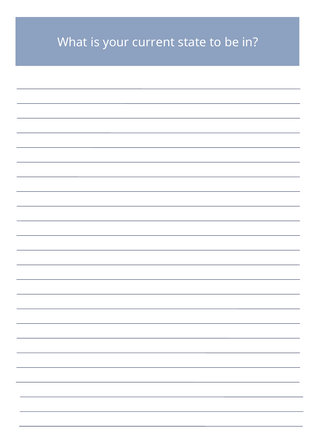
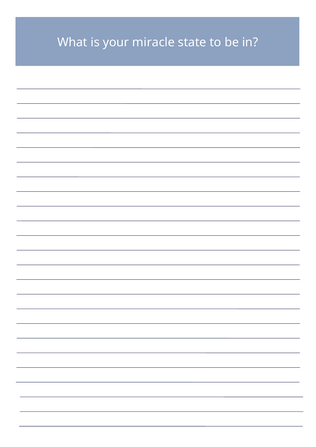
current: current -> miracle (153, 42)
